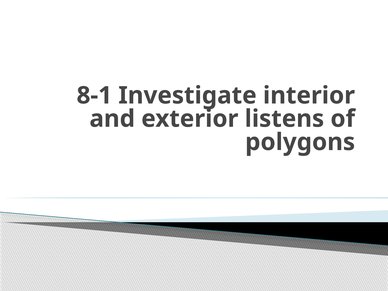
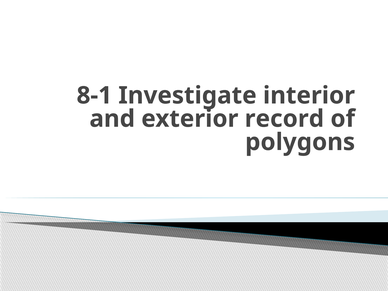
listens: listens -> record (284, 119)
